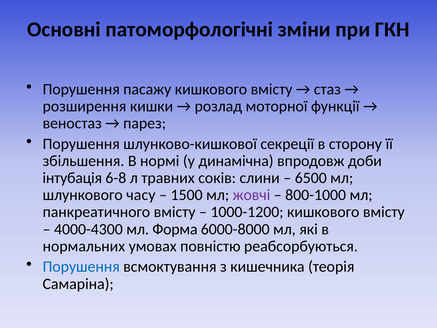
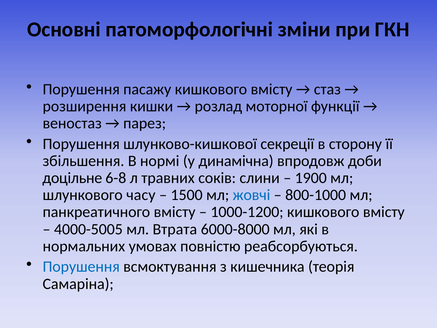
інтубація: інтубація -> доцільне (72, 178)
6500: 6500 -> 1900 (311, 178)
жовчі colour: purple -> blue (251, 195)
4000-4300: 4000-4300 -> 4000-5005 (88, 229)
Форма: Форма -> Втрата (175, 229)
